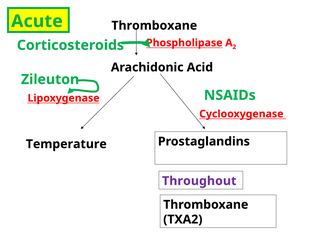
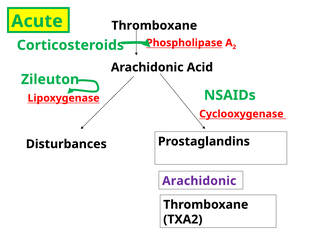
Temperature: Temperature -> Disturbances (66, 145)
Throughout: Throughout -> Arachidonic (199, 182)
